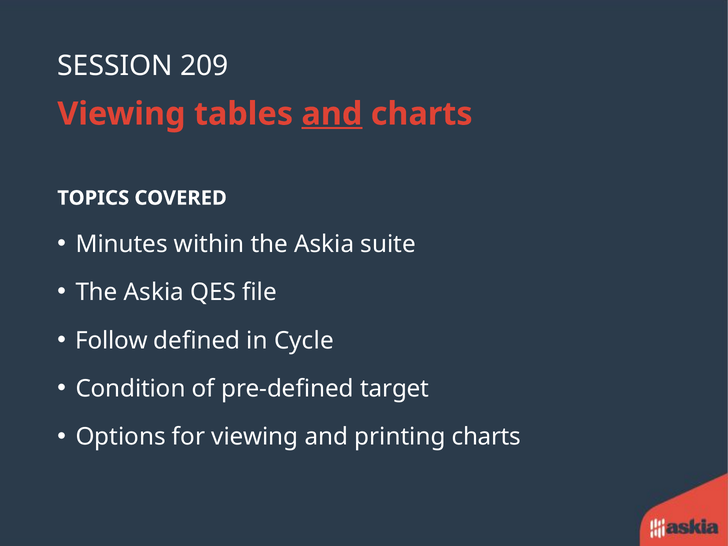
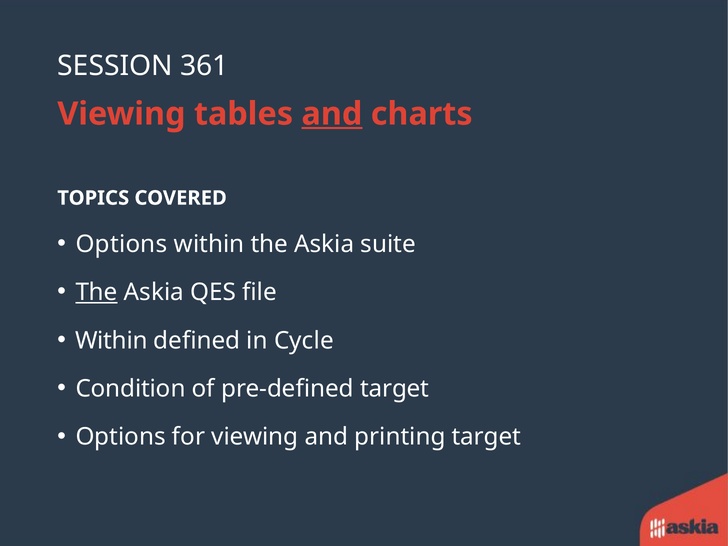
209: 209 -> 361 (204, 66)
Minutes: Minutes -> Options (121, 244)
The underline: none -> present (97, 292)
Follow: Follow -> Within (111, 341)
printing charts: charts -> target (486, 437)
